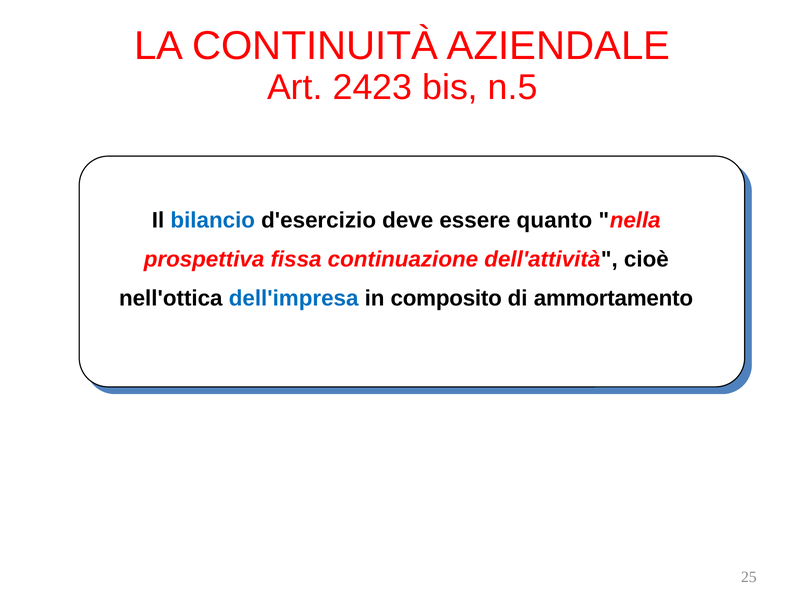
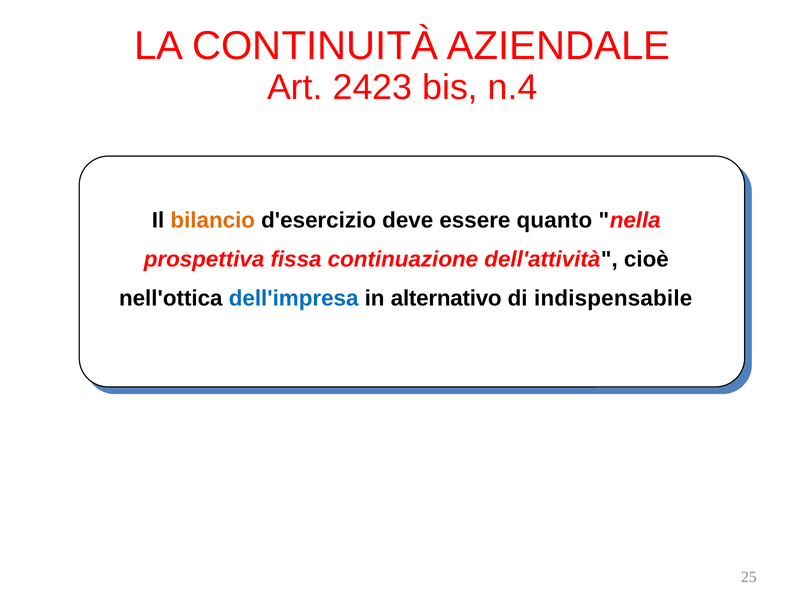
n.5: n.5 -> n.4 (513, 87)
bilancio colour: blue -> orange (213, 220)
composito: composito -> alternativo (446, 298)
ammortamento: ammortamento -> indispensabile (613, 298)
